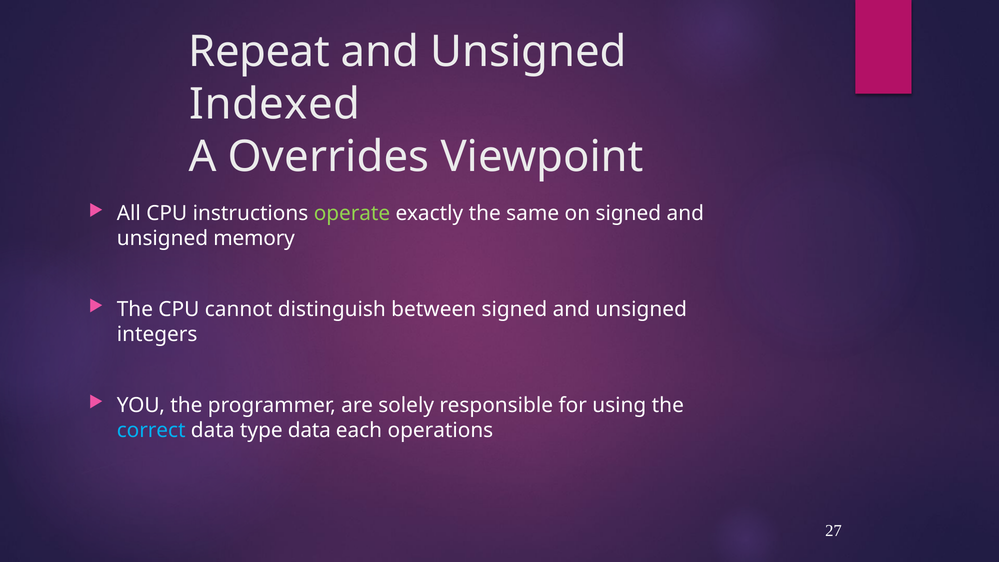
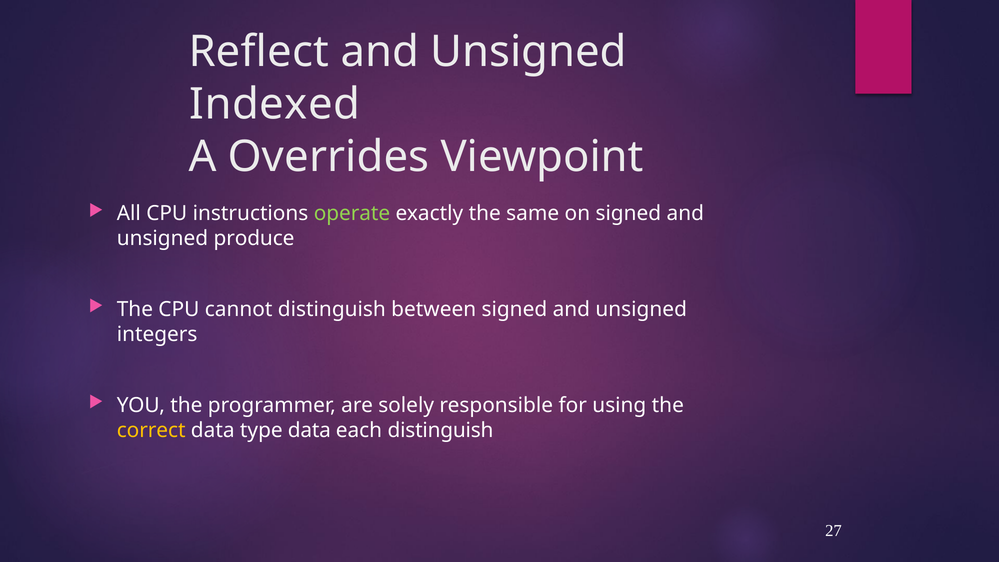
Repeat: Repeat -> Reflect (259, 52)
memory: memory -> produce (254, 239)
correct colour: light blue -> yellow (151, 430)
each operations: operations -> distinguish (440, 430)
